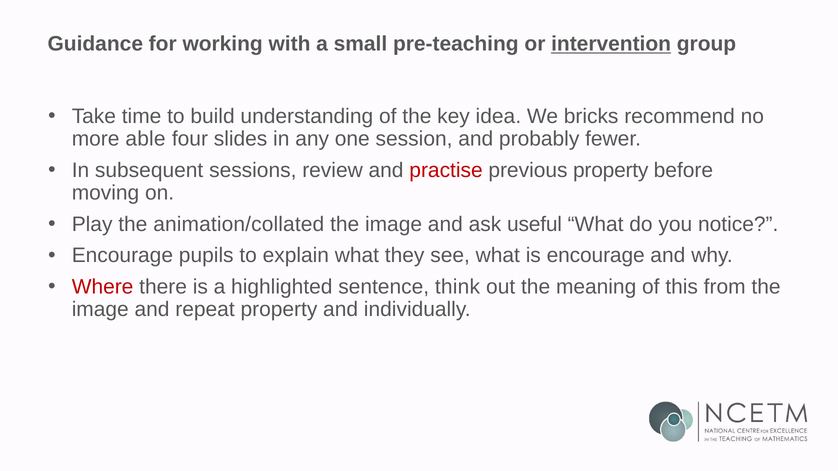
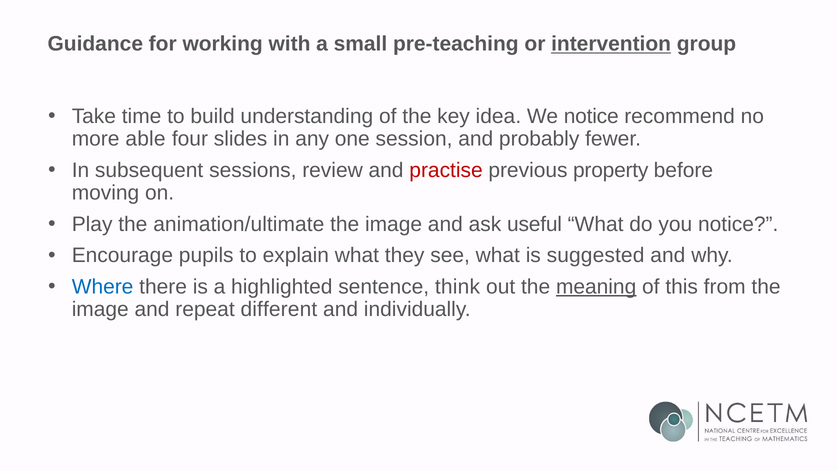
We bricks: bricks -> notice (591, 116)
animation/collated: animation/collated -> animation/ultimate (239, 224)
is encourage: encourage -> suggested (596, 256)
Where colour: red -> blue (103, 287)
meaning underline: none -> present (596, 287)
repeat property: property -> different (279, 310)
